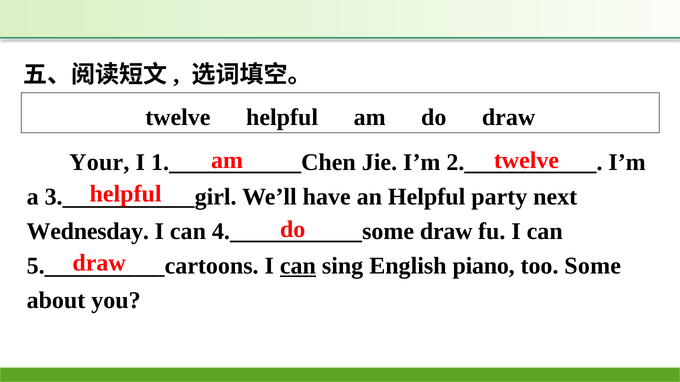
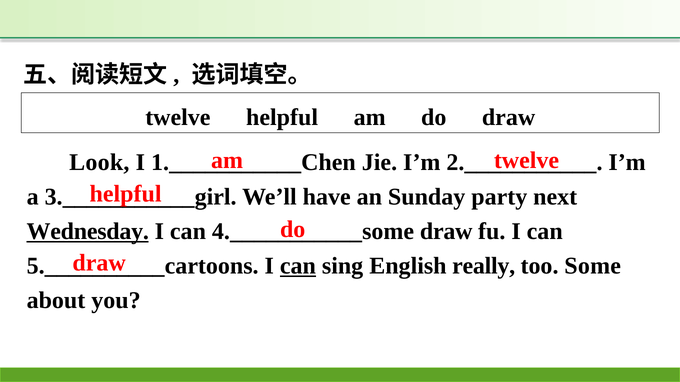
Your: Your -> Look (99, 163)
an Helpful: Helpful -> Sunday (427, 197)
Wednesday underline: none -> present (88, 232)
piano: piano -> really (484, 266)
